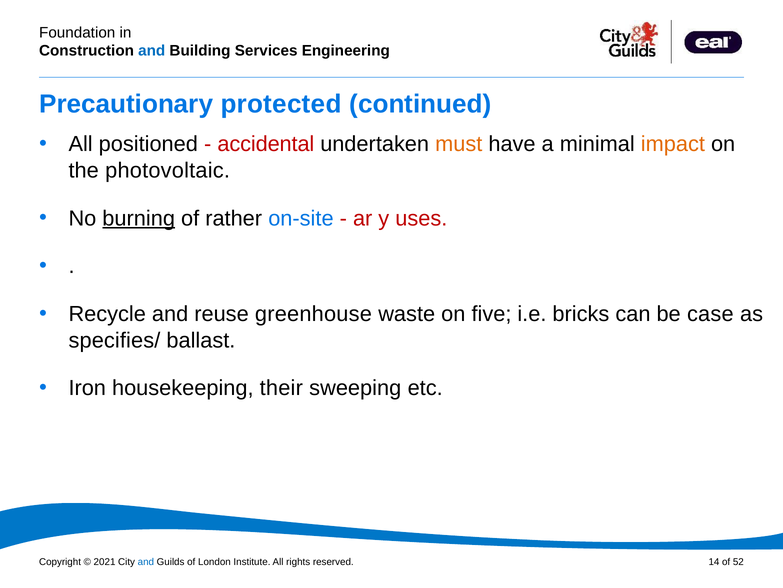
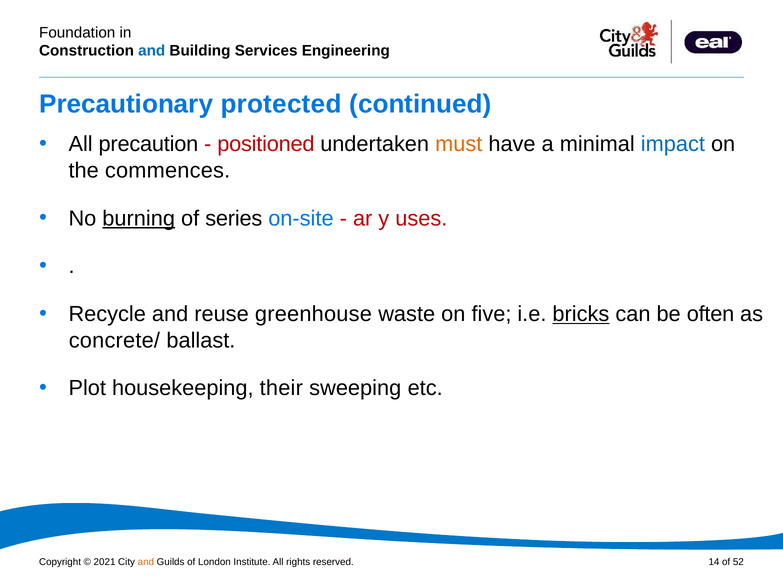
positioned: positioned -> precaution (148, 144)
accidental: accidental -> positioned (266, 144)
impact colour: orange -> blue (673, 144)
photovoltaic: photovoltaic -> commences (168, 170)
rather: rather -> series (234, 218)
bricks underline: none -> present (581, 314)
case: case -> often (711, 314)
specifies/: specifies/ -> concrete/ (114, 340)
Iron: Iron -> Plot (87, 388)
and colour: blue -> orange (146, 561)
